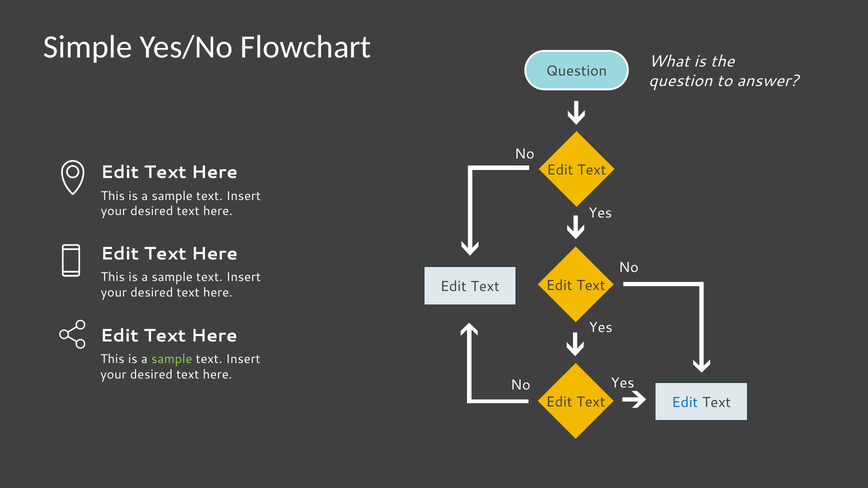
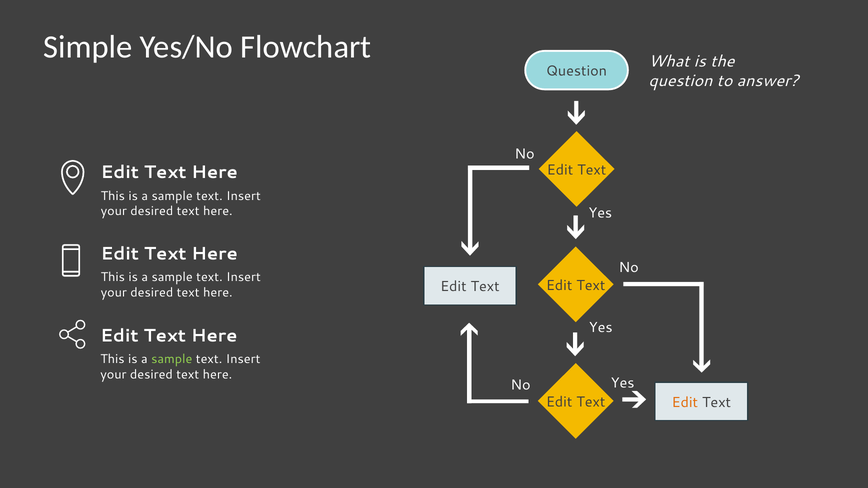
Edit colour: blue -> orange (685, 403)
